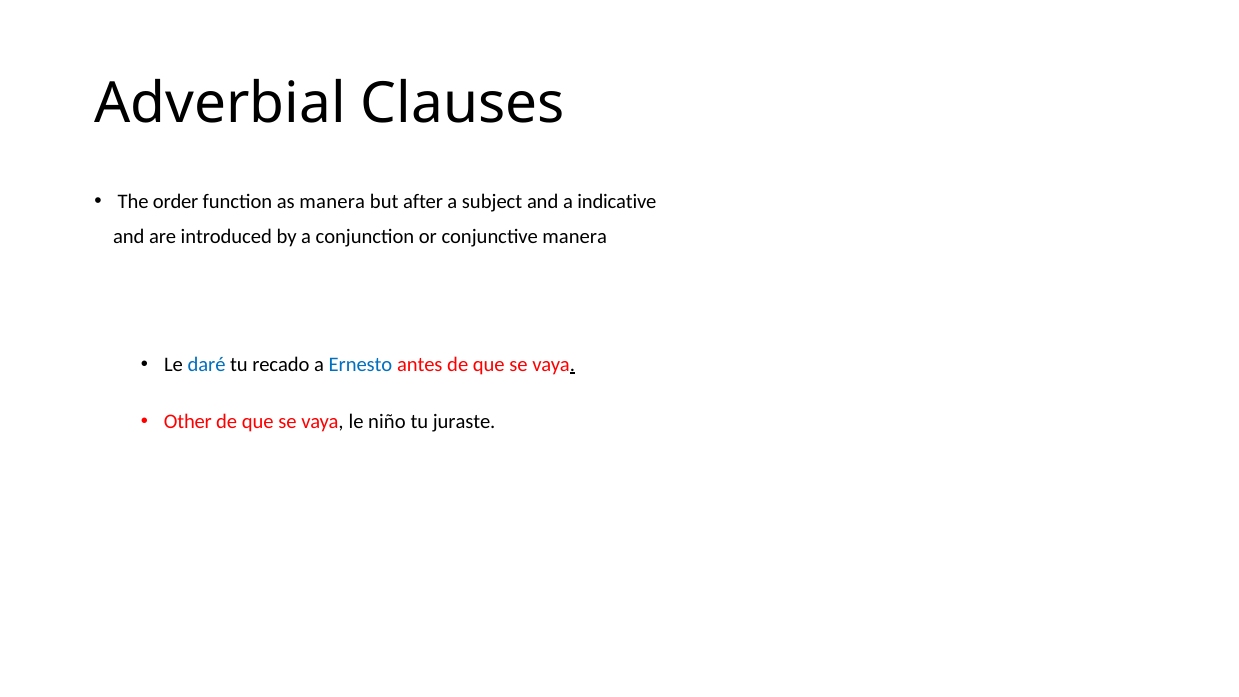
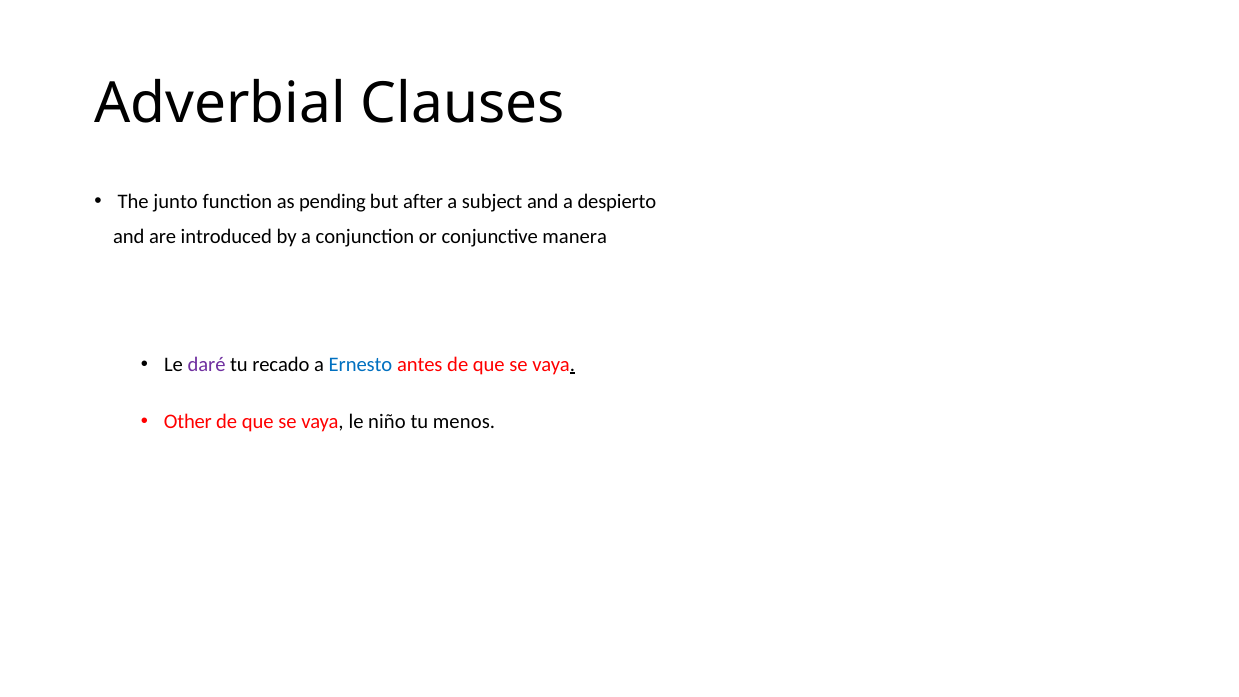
order: order -> junto (176, 201)
as manera: manera -> pending (332, 201)
indicative: indicative -> despierto (617, 201)
daré colour: blue -> purple (207, 364)
juraste: juraste -> menos (464, 422)
